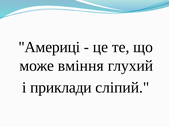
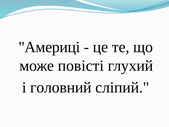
вміння: вміння -> повісті (81, 66)
приклади: приклади -> головний (61, 87)
